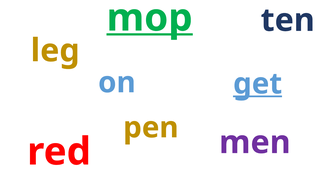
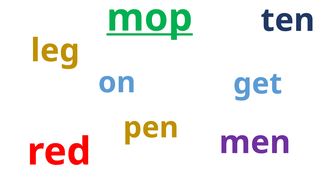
get underline: present -> none (258, 84)
